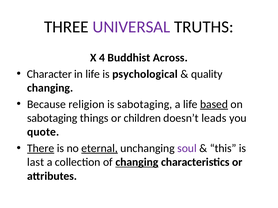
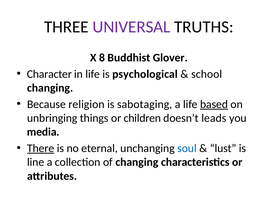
4: 4 -> 8 (102, 58)
Across: Across -> Glover (170, 58)
quality: quality -> school (207, 74)
sabotaging: sabotaging -> unbringing (52, 118)
quote: quote -> media (43, 132)
eternal underline: present -> none (100, 149)
soul colour: purple -> blue (187, 149)
this: this -> lust (223, 149)
last: last -> line (36, 163)
changing underline: present -> none (137, 163)
